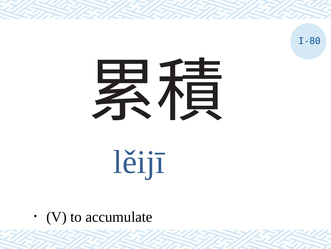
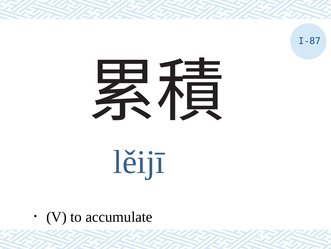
I-80: I-80 -> I-87 (309, 41)
